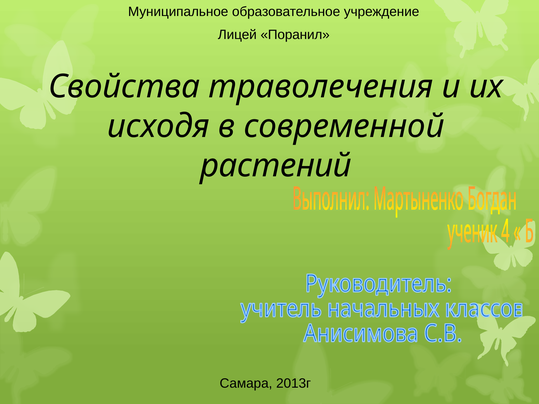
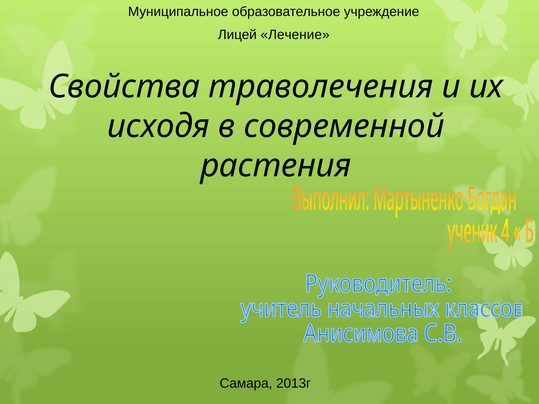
Поранил: Поранил -> Лечение (295, 35)
растений: растений -> растения (276, 166)
